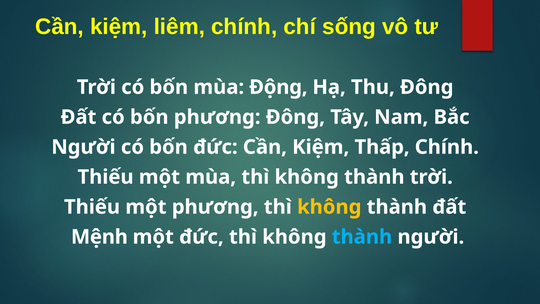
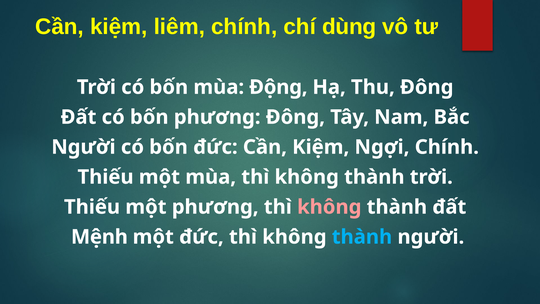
sống: sống -> dùng (349, 27)
Thấp: Thấp -> Ngợi (382, 147)
không colour: yellow -> pink (329, 207)
